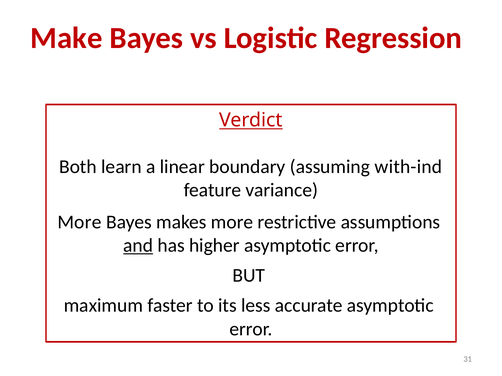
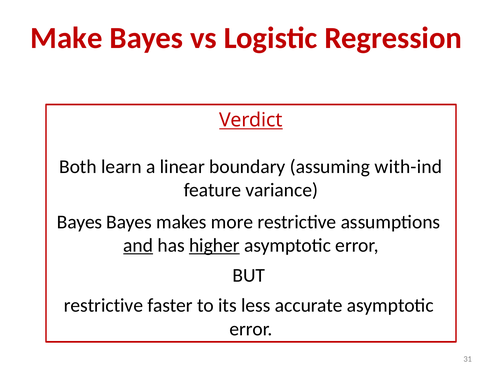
More: More -> Bayes (80, 222)
higher underline: none -> present (214, 246)
maximum: maximum -> restrictive (103, 306)
